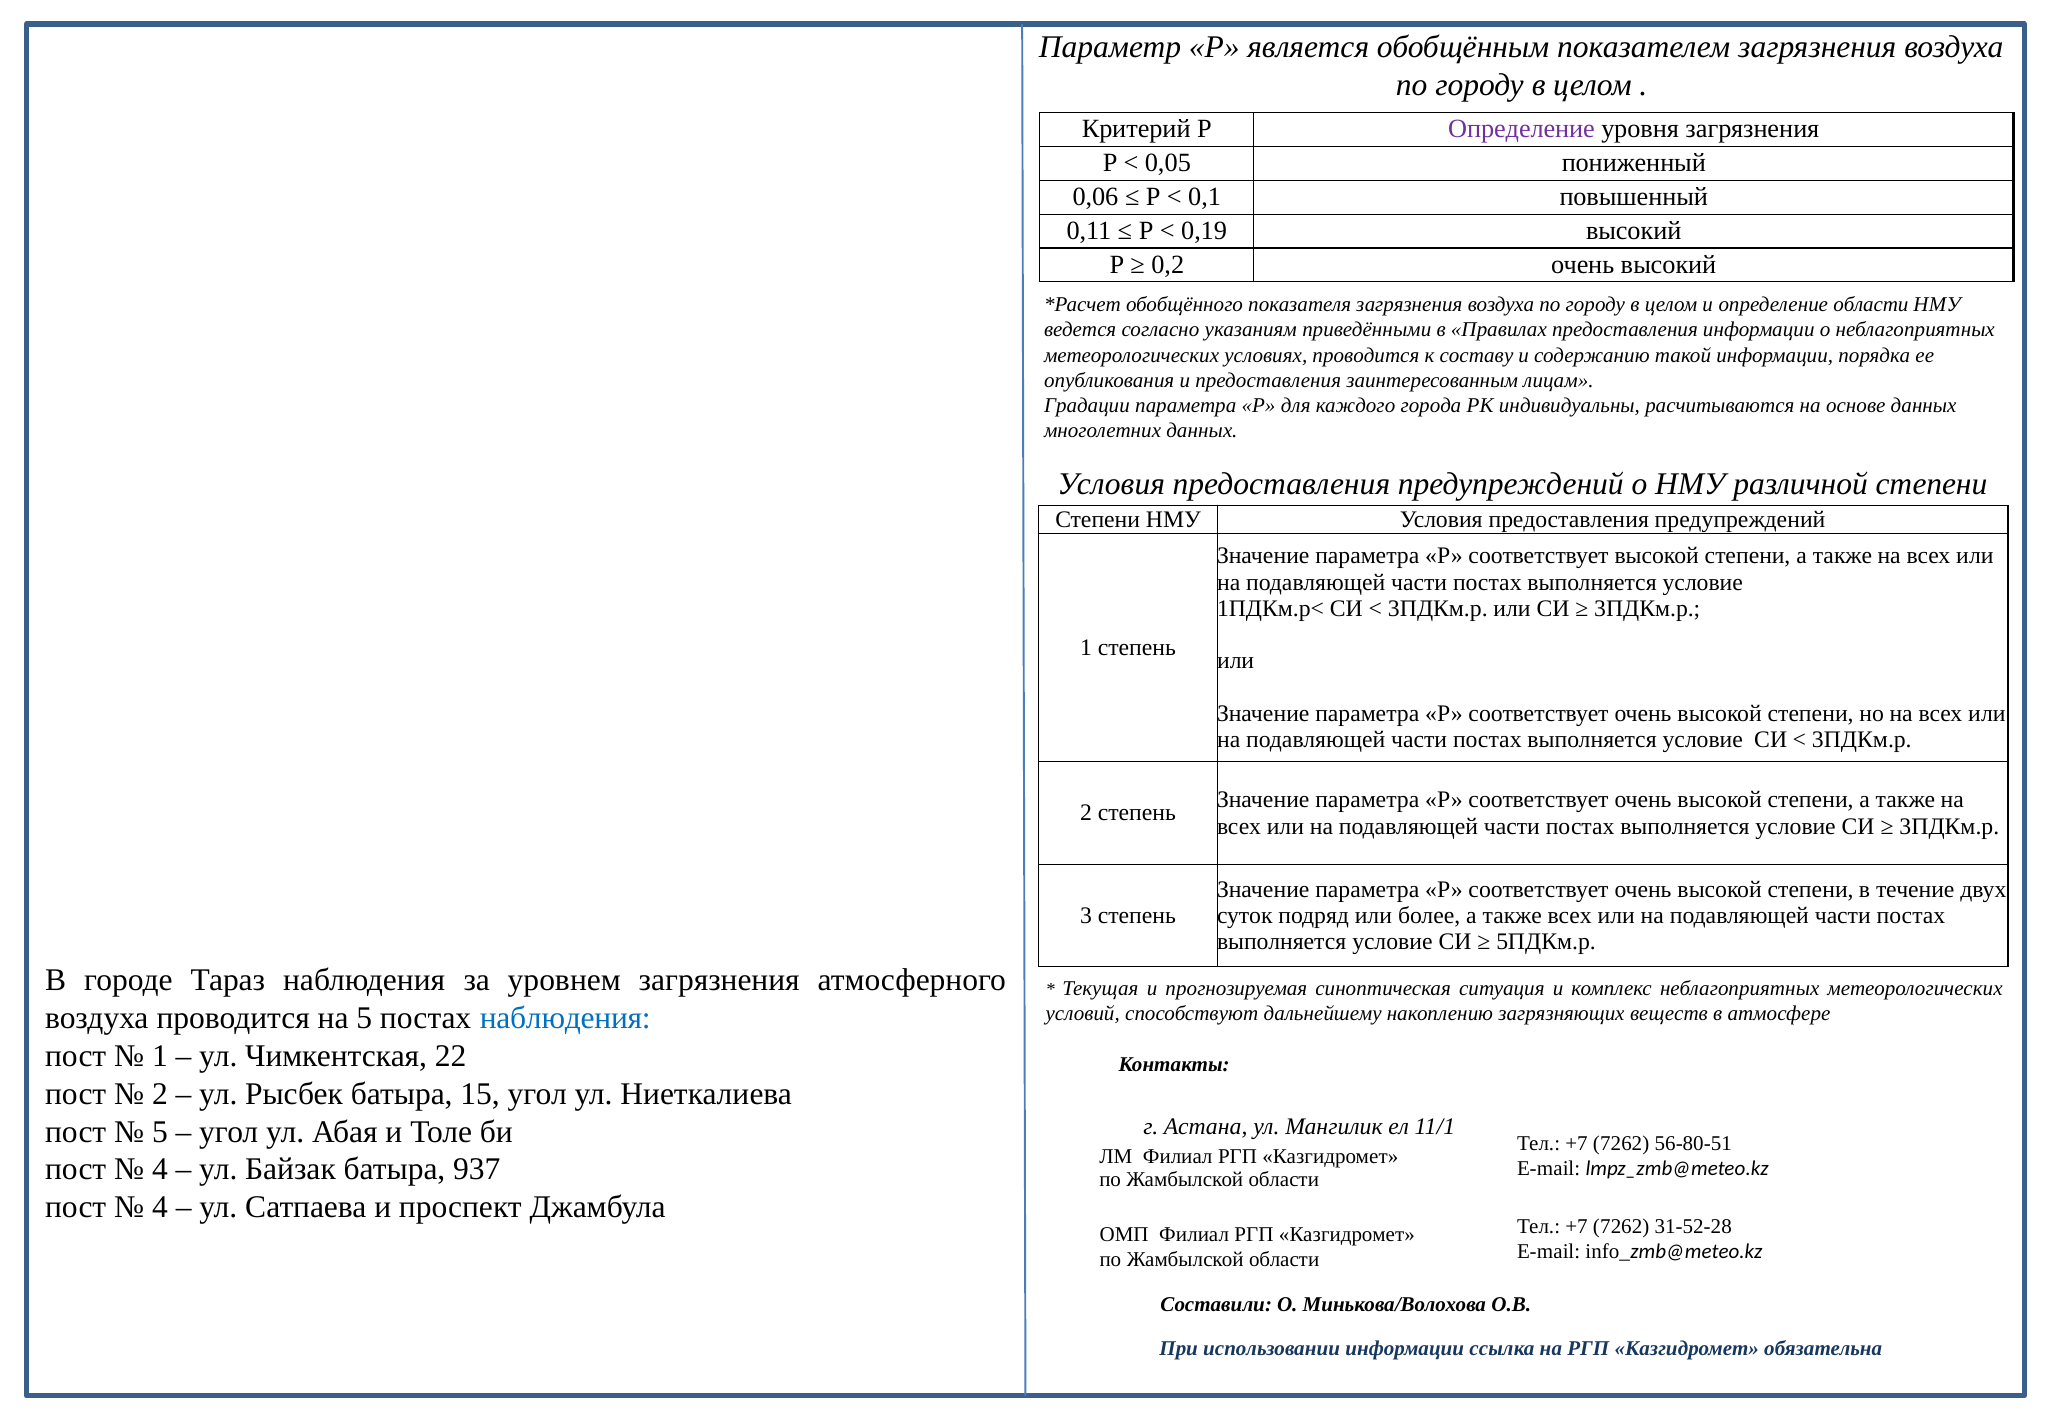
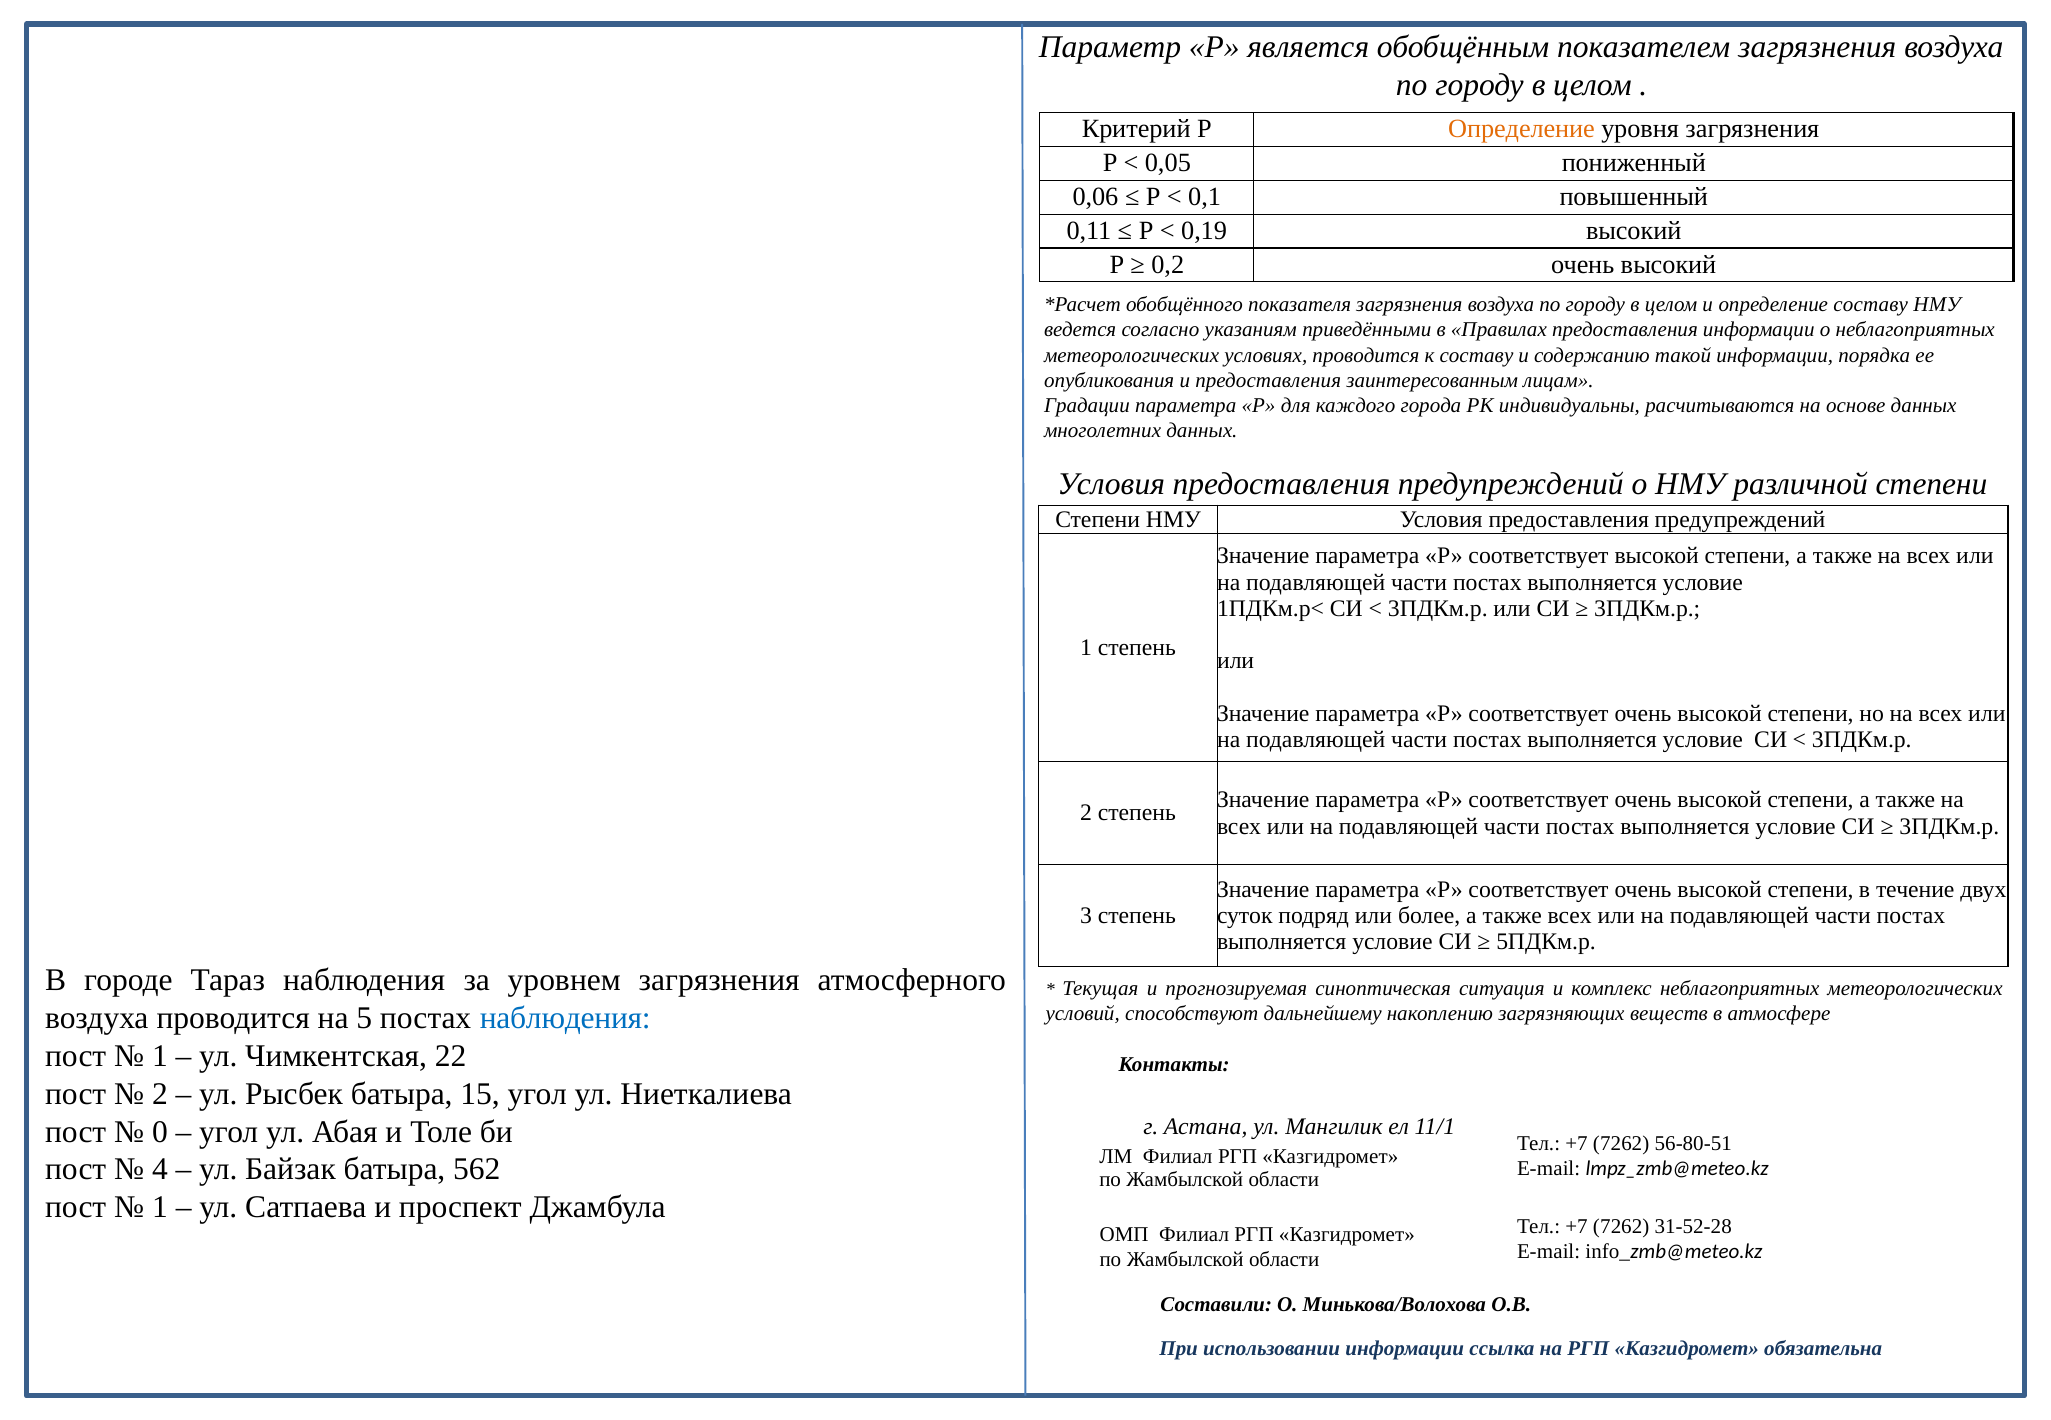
Определение colour: purple -> orange (1521, 129)
определение области: области -> составу (1871, 305)
5: 5 -> 0 (160, 1132)
937: 937 -> 562 (477, 1169)
4: 4 -> 1 (160, 1207)
